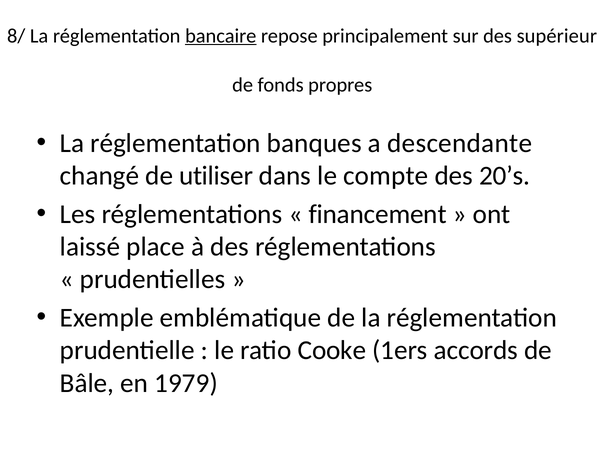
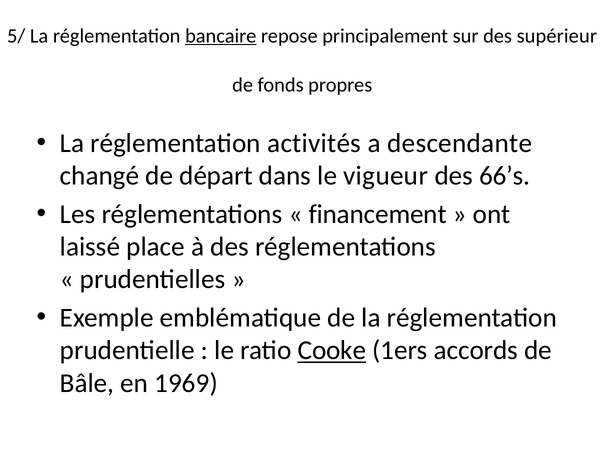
8/: 8/ -> 5/ (16, 36)
banques: banques -> activités (314, 143)
utiliser: utiliser -> départ (216, 176)
compte: compte -> vigueur (386, 176)
20’s: 20’s -> 66’s (505, 176)
Cooke underline: none -> present (332, 350)
1979: 1979 -> 1969 (186, 383)
